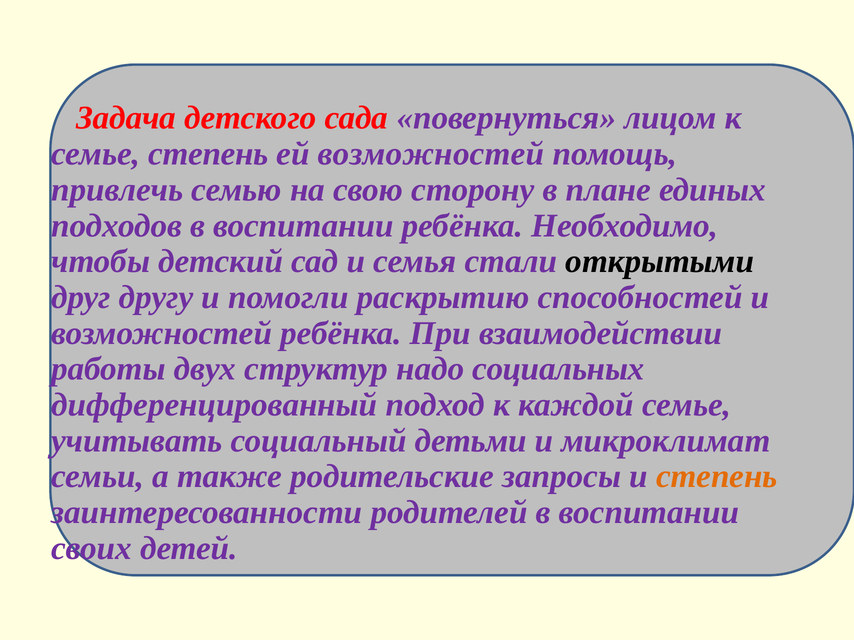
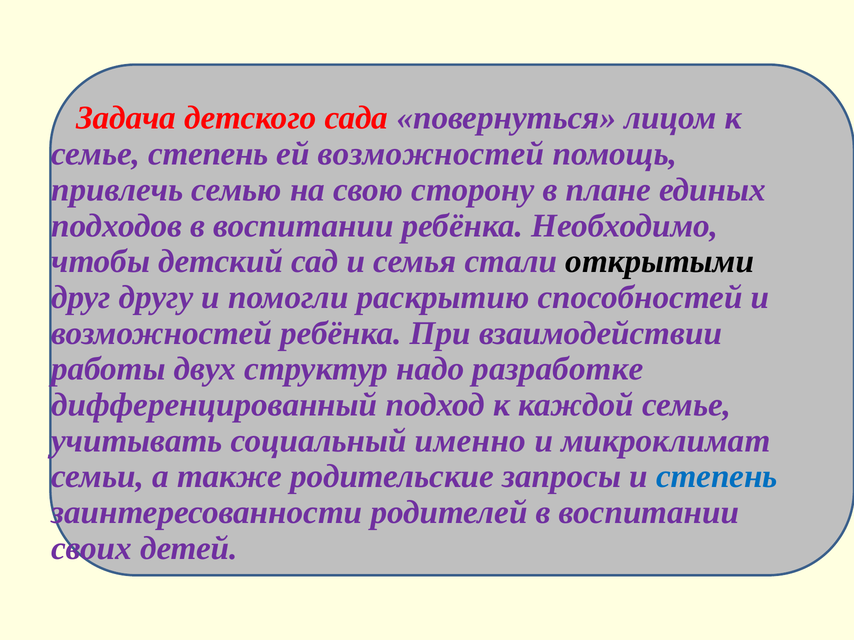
социальных: социальных -> разработке (558, 369)
детьми: детьми -> именно (470, 441)
степень colour: orange -> blue (717, 477)
